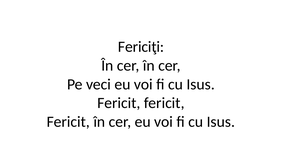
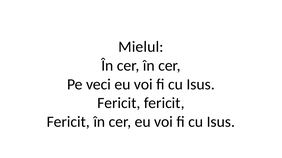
Fericiţi: Fericiţi -> Mielul (141, 47)
